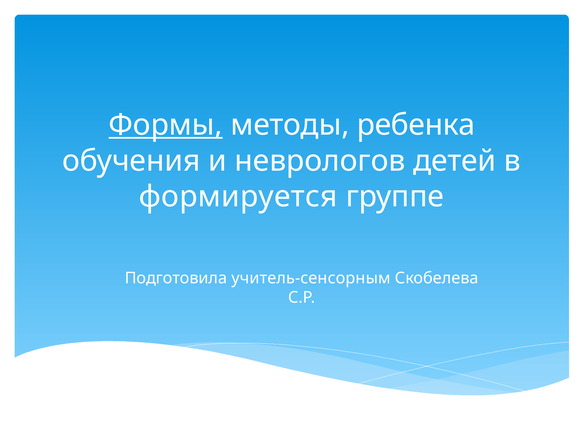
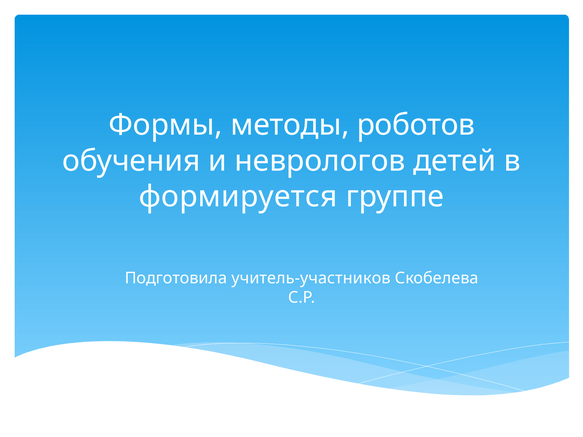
Формы underline: present -> none (166, 125)
ребенка: ребенка -> роботов (416, 125)
учитель-сенсорным: учитель-сенсорным -> учитель-участников (311, 278)
